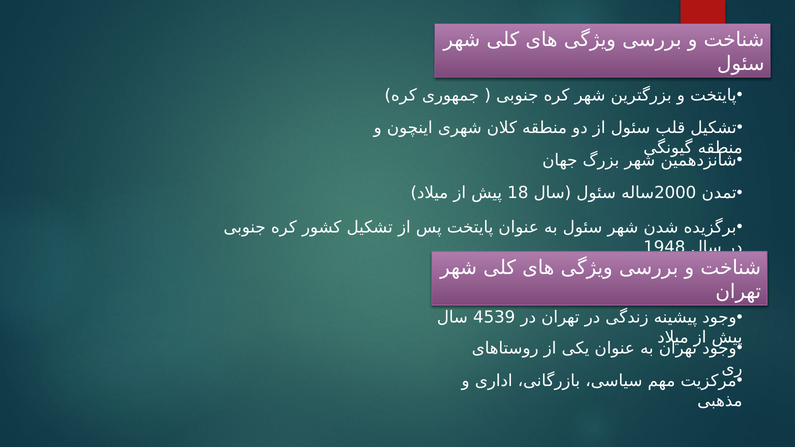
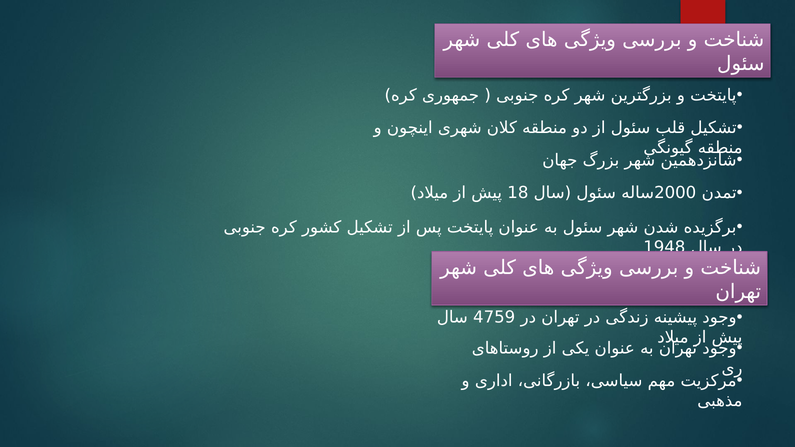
4539: 4539 -> 4759 (494, 318)
